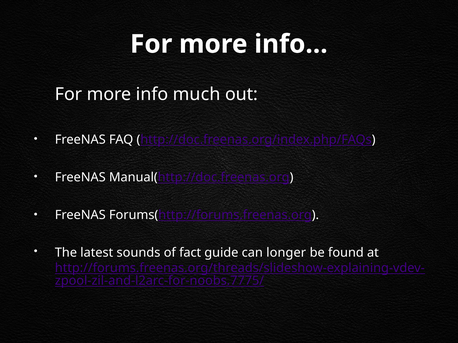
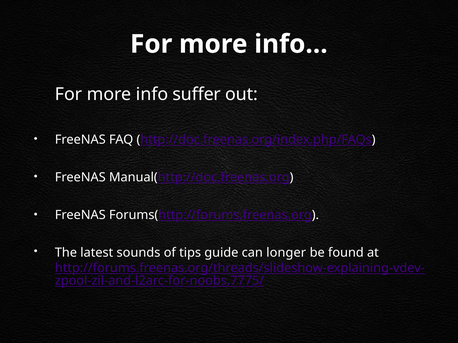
much: much -> suffer (197, 94)
fact: fact -> tips (190, 253)
